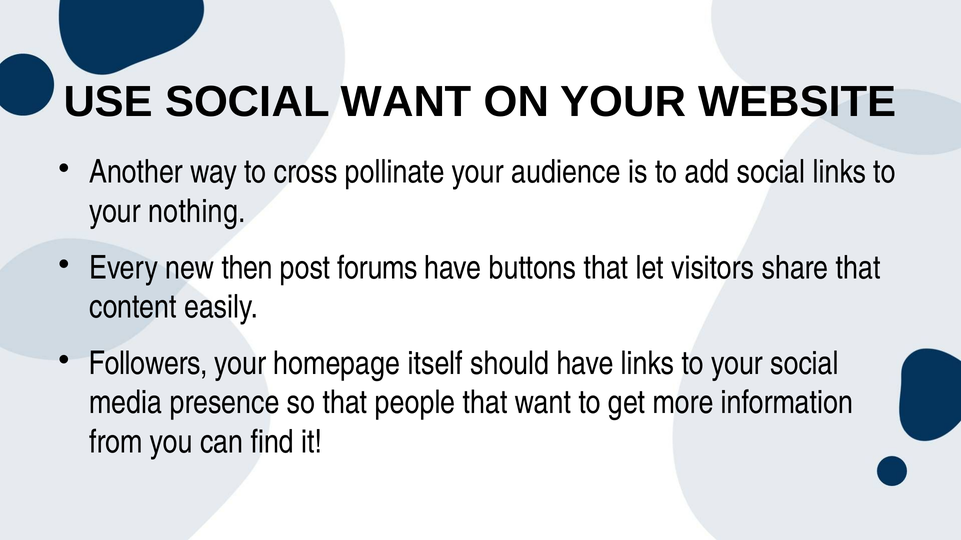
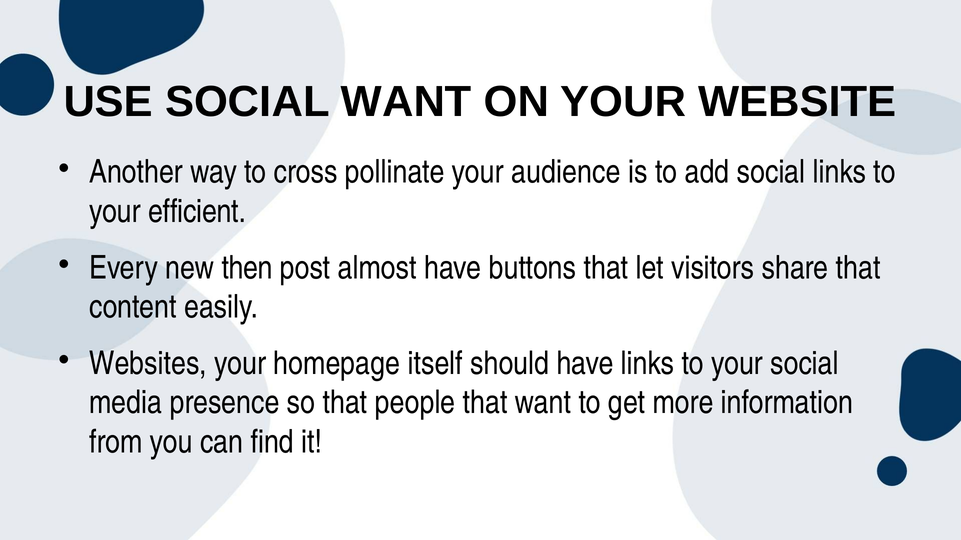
nothing: nothing -> efficient (197, 212)
forums: forums -> almost (377, 268)
Followers: Followers -> Websites (148, 364)
